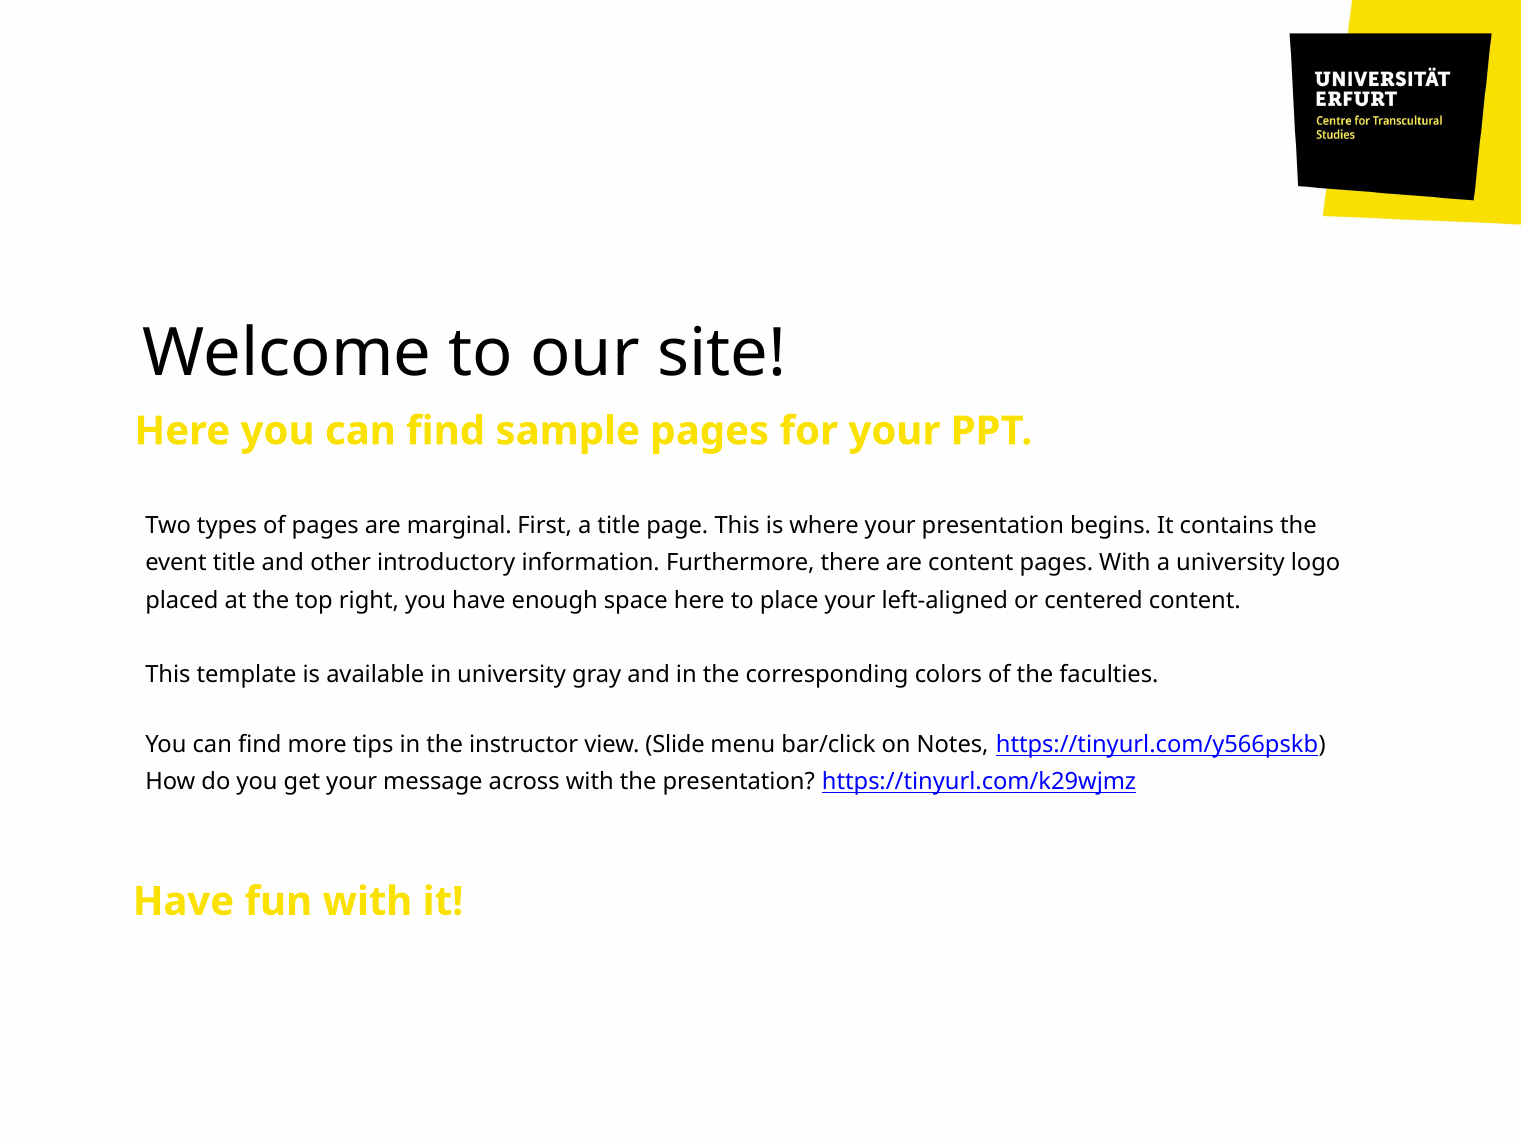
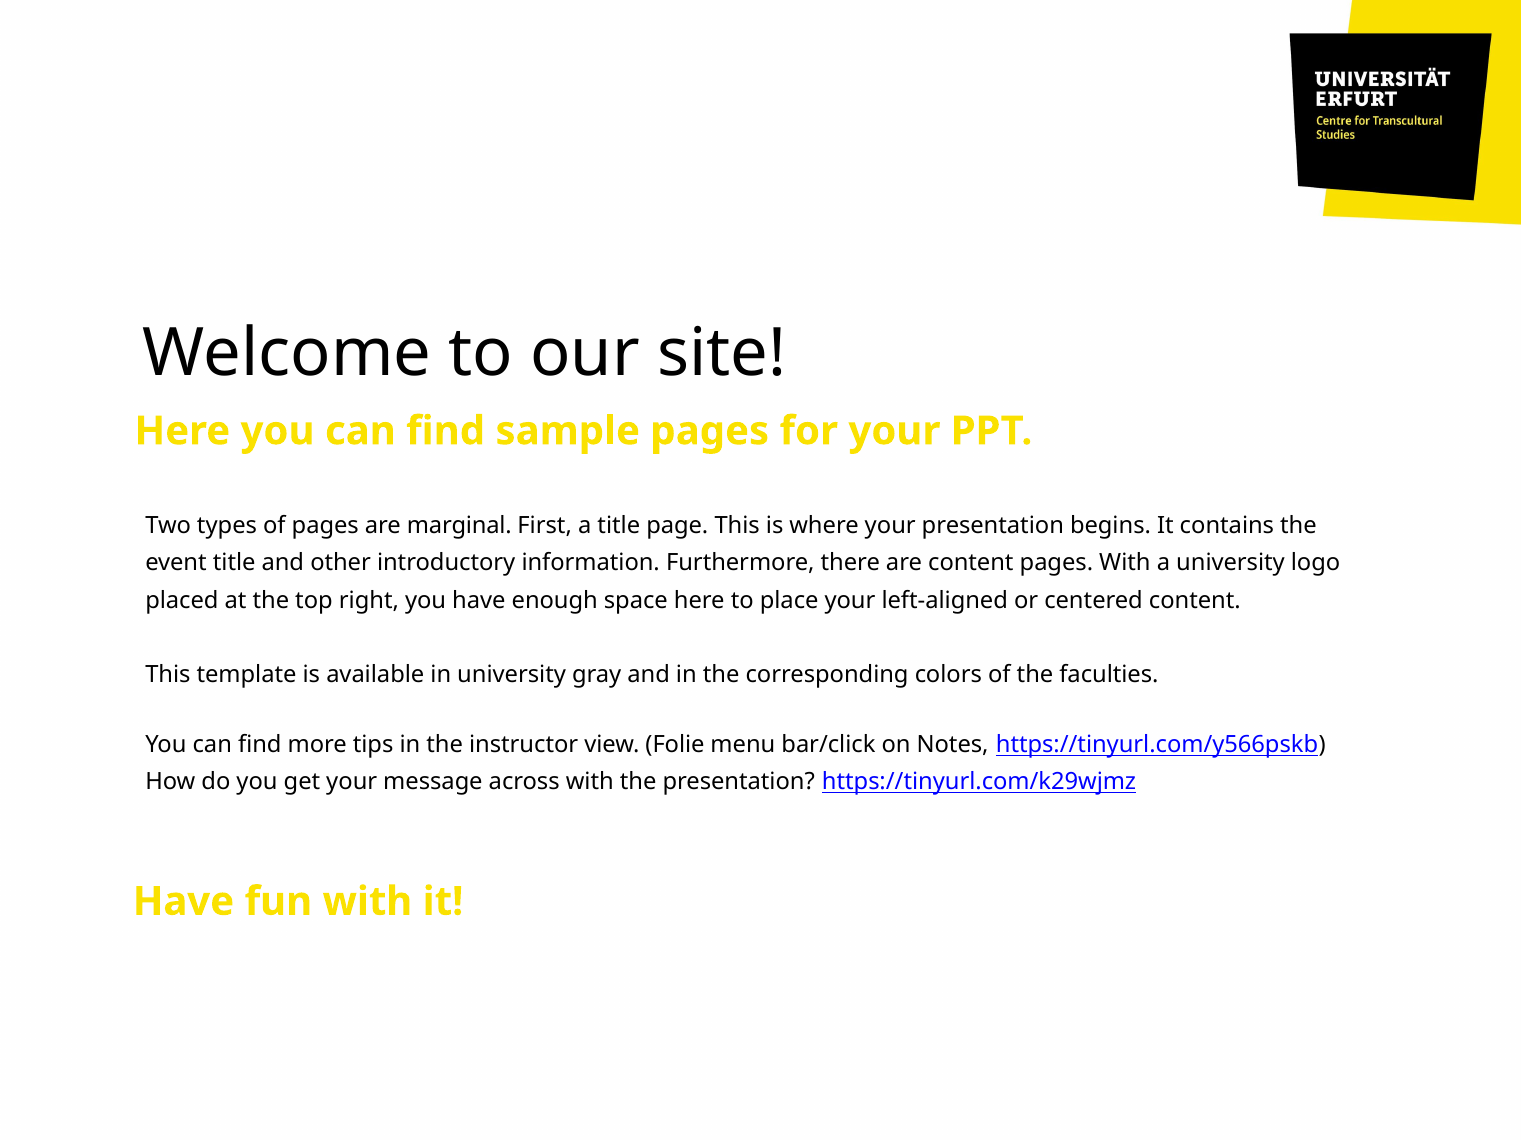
Slide: Slide -> Folie (675, 745)
